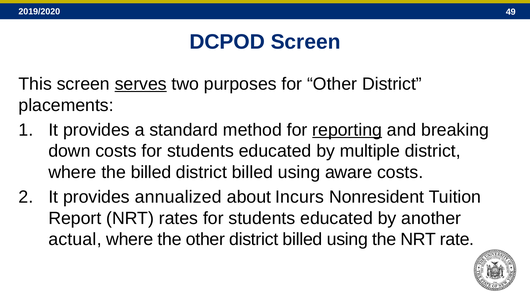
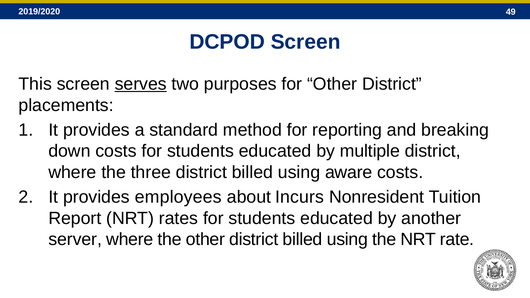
reporting underline: present -> none (347, 130)
the billed: billed -> three (151, 172)
annualized: annualized -> employees (178, 197)
actual: actual -> server (75, 240)
